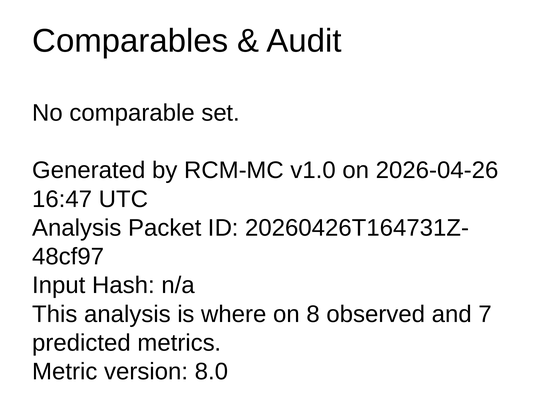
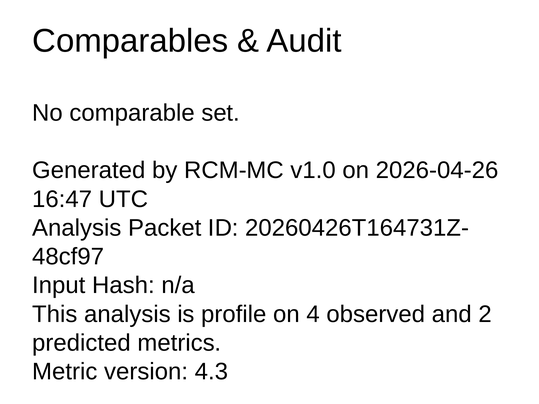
where: where -> profile (234, 314)
8: 8 -> 4 (313, 314)
7: 7 -> 2 (485, 314)
8.0: 8.0 -> 4.3 (211, 372)
